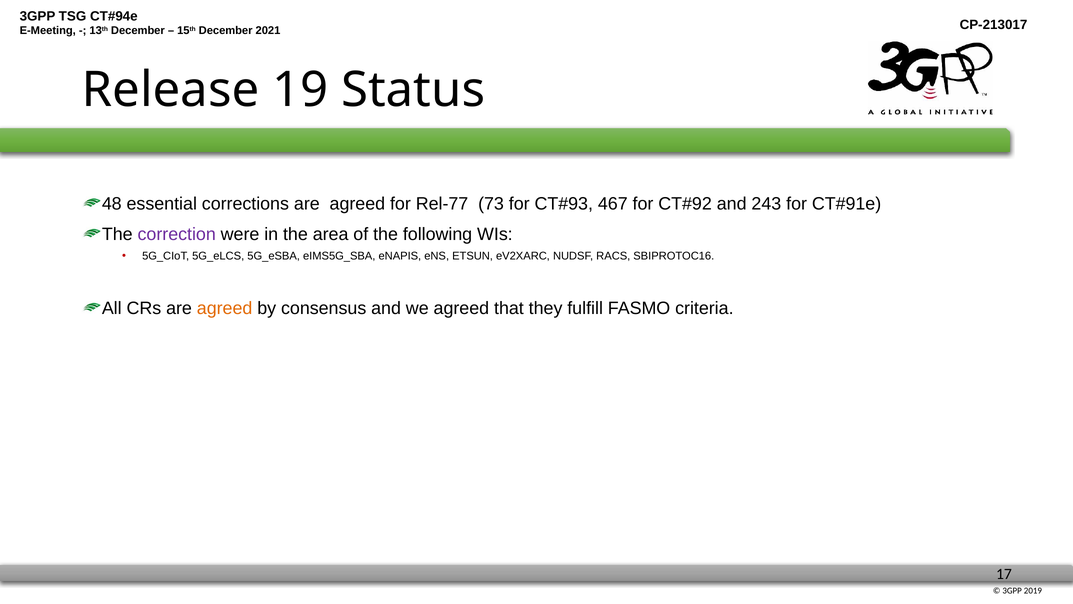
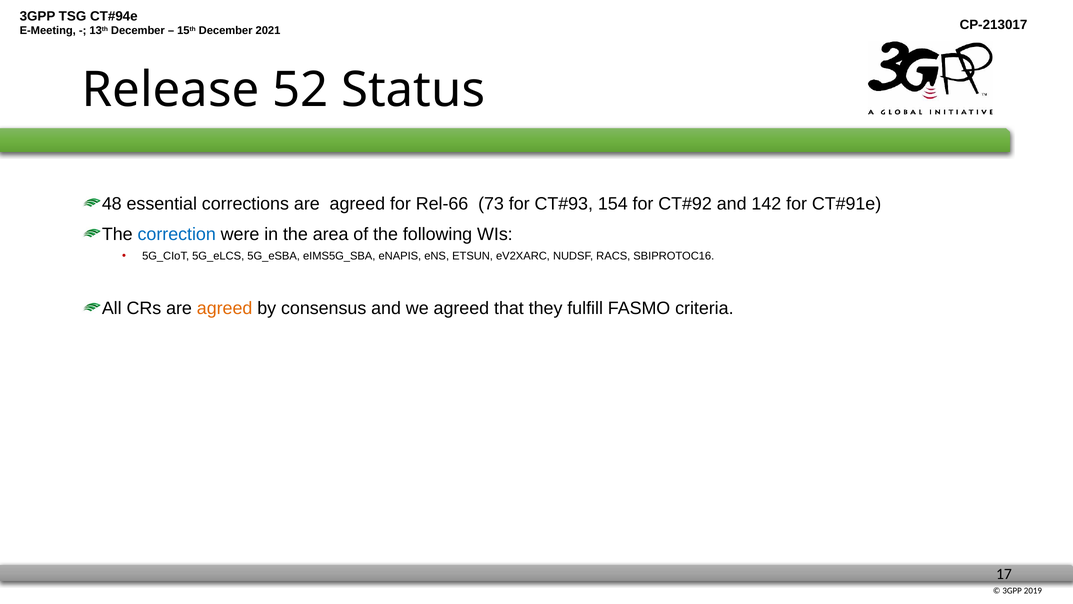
19: 19 -> 52 (300, 90)
Rel-77: Rel-77 -> Rel-66 (442, 204)
467: 467 -> 154 (613, 204)
243: 243 -> 142 (766, 204)
correction colour: purple -> blue (177, 234)
